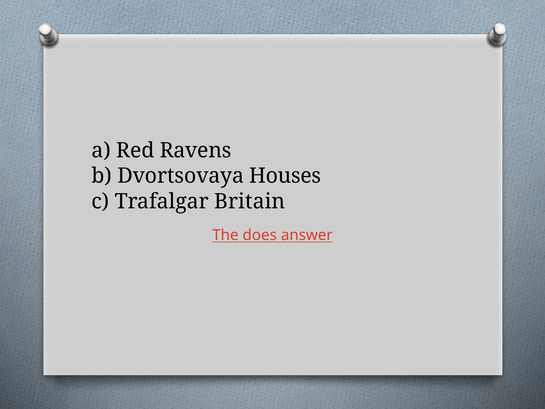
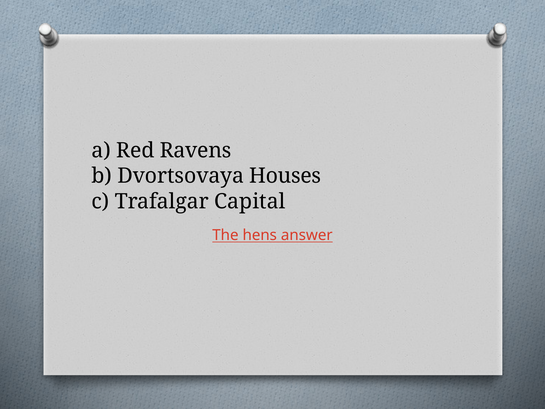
Britain: Britain -> Capital (250, 201)
does: does -> hens (260, 235)
